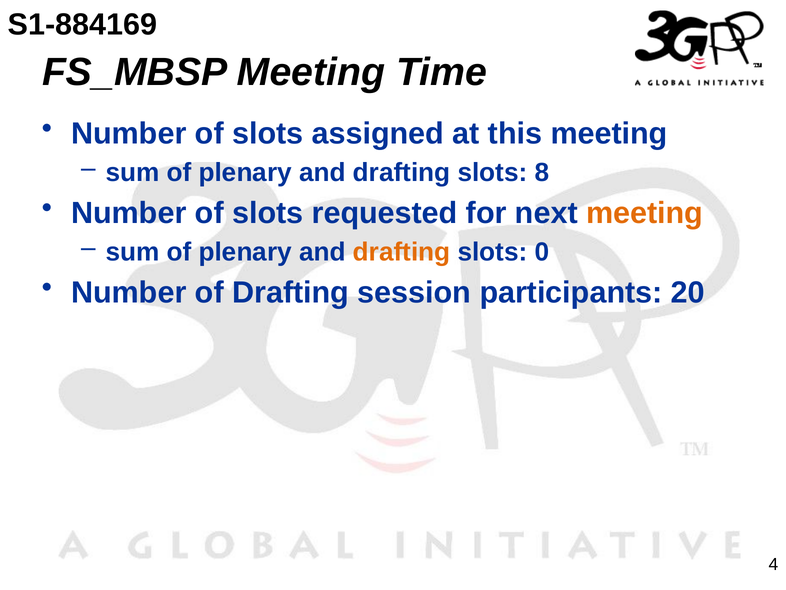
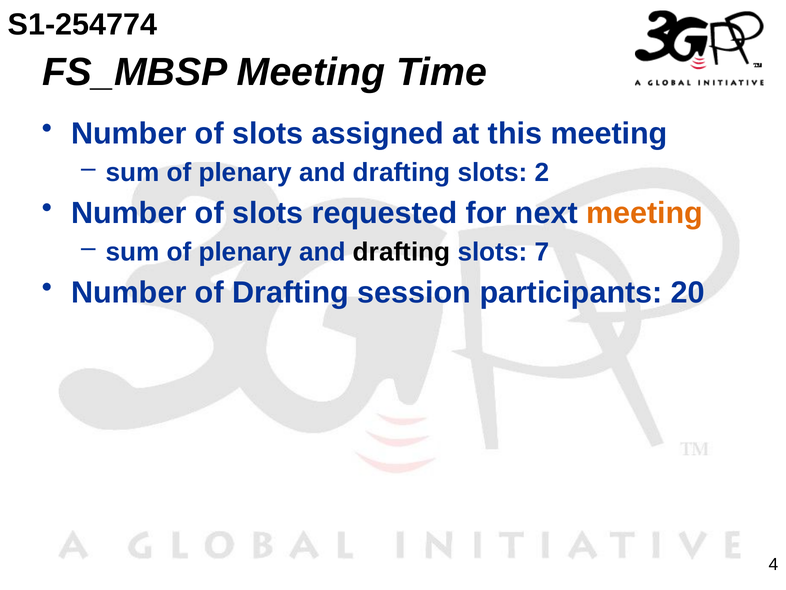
S1-884169: S1-884169 -> S1-254774 (83, 24)
8: 8 -> 2 (542, 172)
drafting colour: orange -> black (402, 252)
0: 0 -> 7 (542, 252)
